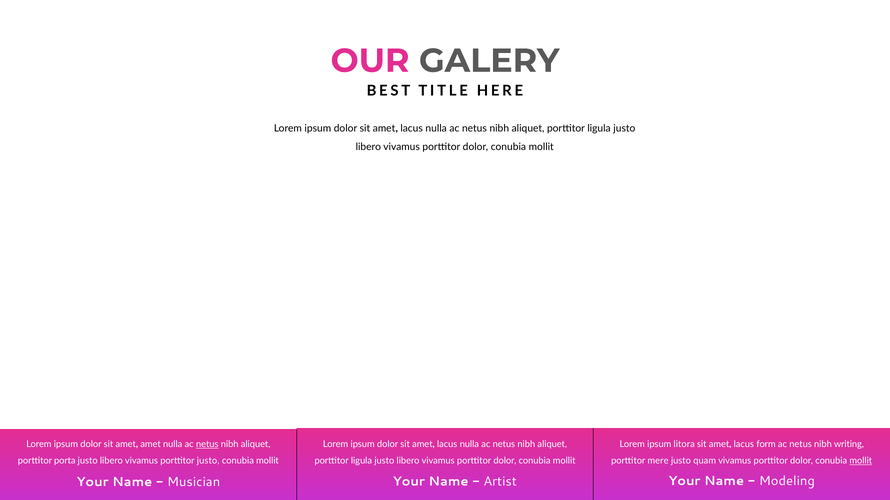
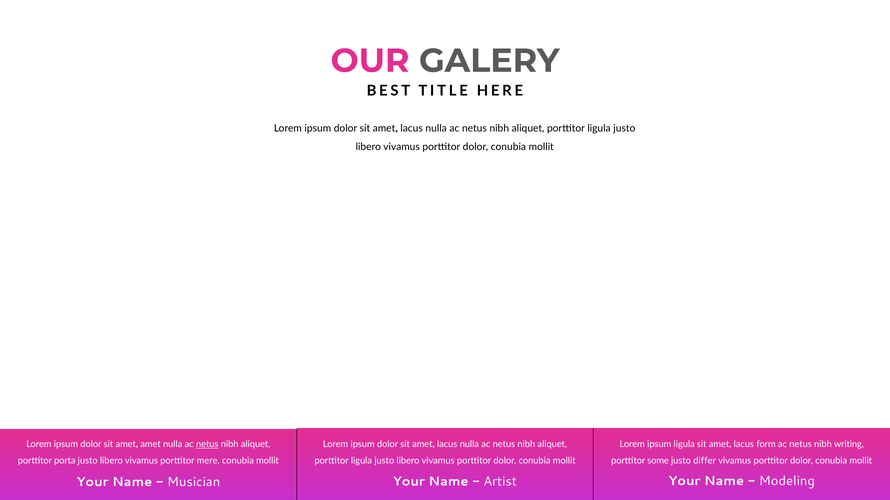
ipsum litora: litora -> ligula (684, 445)
porttitor justo: justo -> mere (208, 461)
mere: mere -> some (658, 461)
quam: quam -> differ (705, 461)
mollit underline: present -> none (861, 461)
